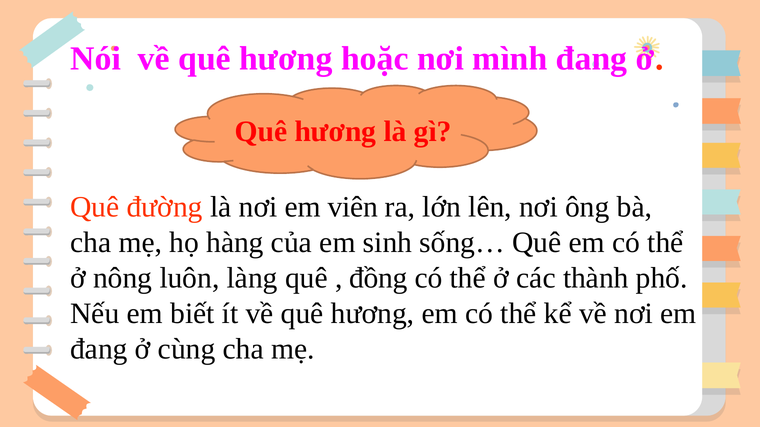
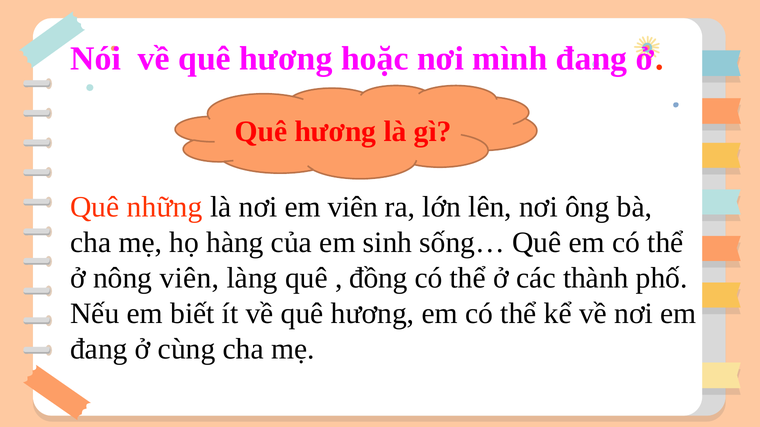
đường: đường -> những (165, 207)
nông luôn: luôn -> viên (189, 278)
